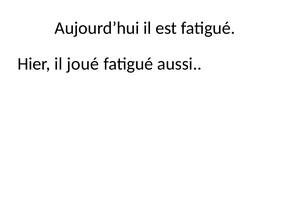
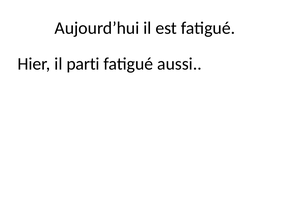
joué: joué -> parti (83, 64)
